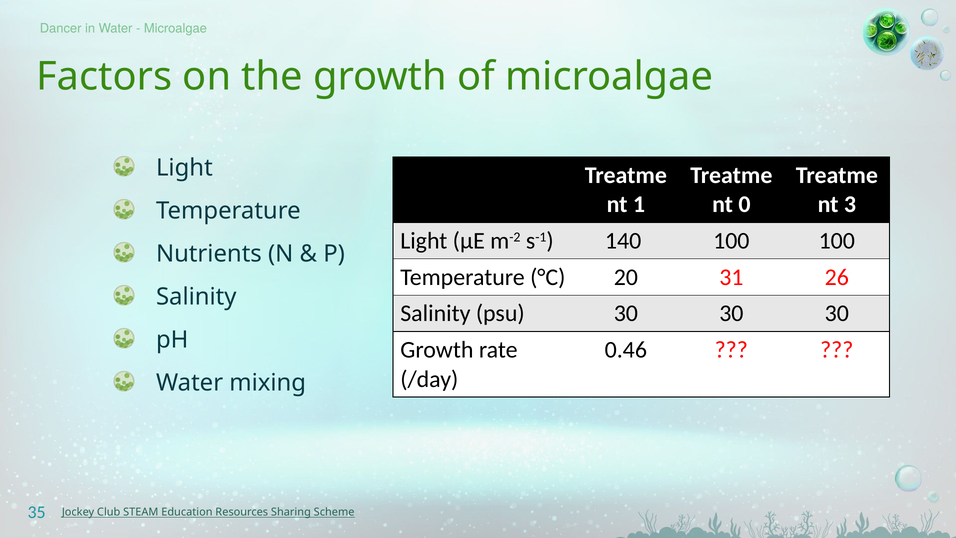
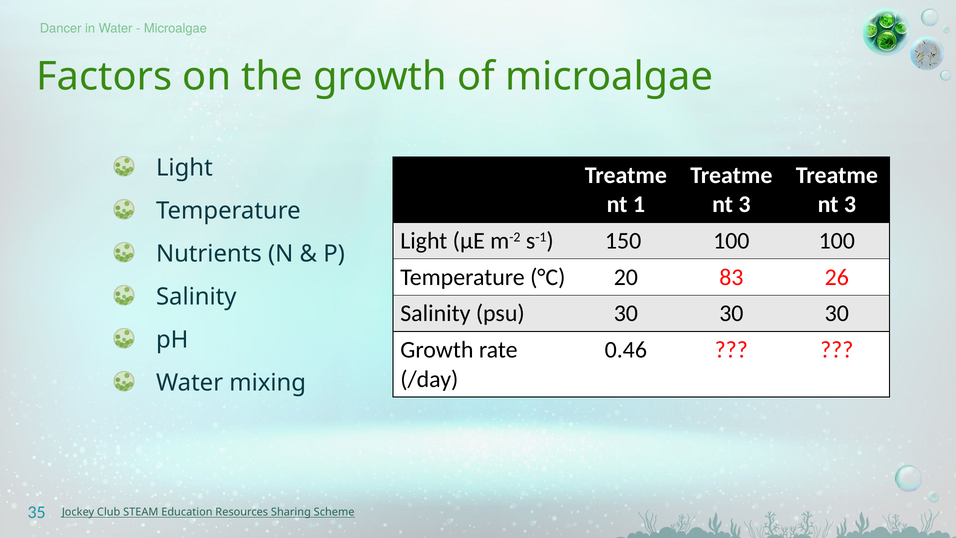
0: 0 -> 3 (744, 204)
140: 140 -> 150 (623, 241)
31: 31 -> 83 (731, 277)
